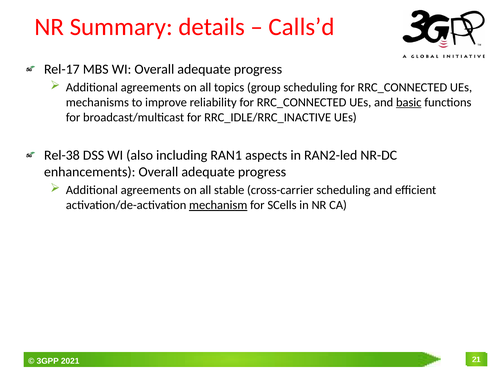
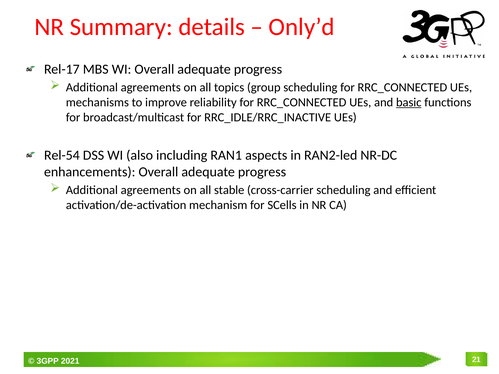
Calls’d: Calls’d -> Only’d (302, 27)
Rel-38: Rel-38 -> Rel-54 (62, 155)
mechanism underline: present -> none (218, 205)
